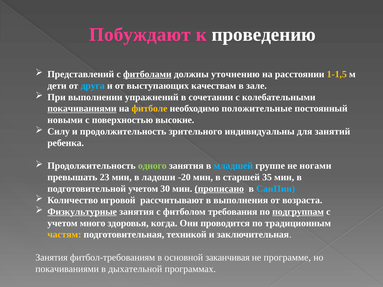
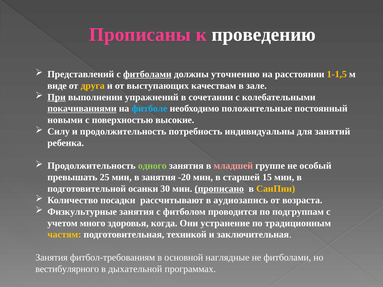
Побуждают: Побуждают -> Прописаны (140, 35)
дети: дети -> виде (57, 86)
друга colour: light blue -> yellow (93, 86)
При underline: none -> present (57, 97)
фитболе colour: yellow -> light blue (149, 109)
зрительного: зрительного -> потребность (195, 132)
младшей colour: light blue -> pink (233, 166)
ногами: ногами -> особый (315, 166)
23: 23 -> 25 (105, 177)
в ладоши: ладоши -> занятия (159, 177)
35: 35 -> 15 (267, 177)
подготовительной учетом: учетом -> осанки (143, 189)
СанПин colour: light blue -> yellow (276, 189)
игровой: игровой -> посадки (118, 200)
выполнения: выполнения -> аудиозапись (241, 200)
Физкультурные underline: present -> none (82, 212)
требования: требования -> проводится (233, 212)
подгруппам underline: present -> none (298, 212)
проводится: проводится -> устранение (225, 223)
заканчивая: заканчивая -> наглядные (227, 258)
не программе: программе -> фитболами (287, 258)
покачиваниями: покачиваниями -> вестибулярного (67, 269)
